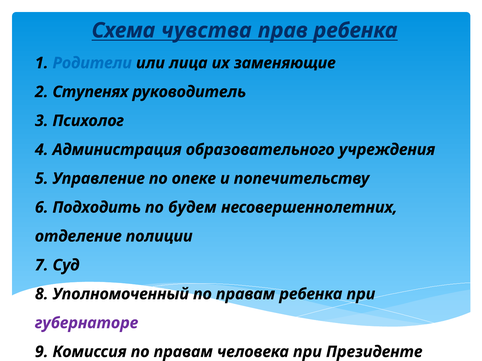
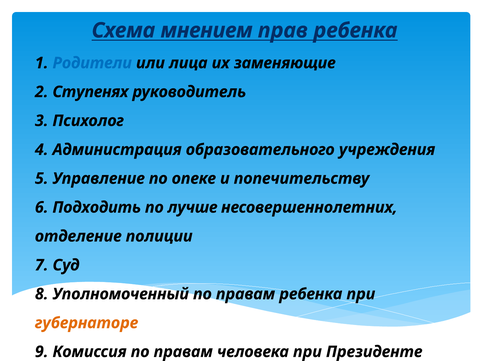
чувства: чувства -> мнением (207, 30)
будем: будем -> лучше (193, 208)
губернаторе colour: purple -> orange (87, 323)
